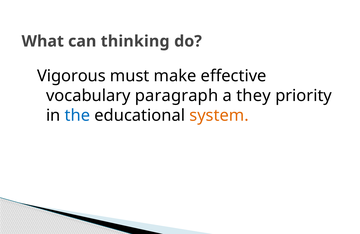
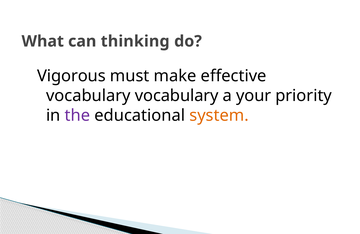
vocabulary paragraph: paragraph -> vocabulary (177, 96)
they: they -> your (254, 96)
the colour: blue -> purple (77, 115)
